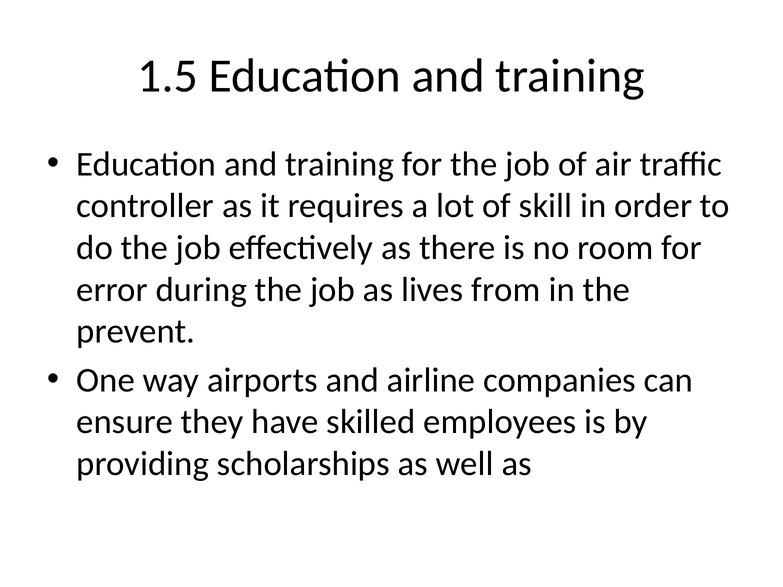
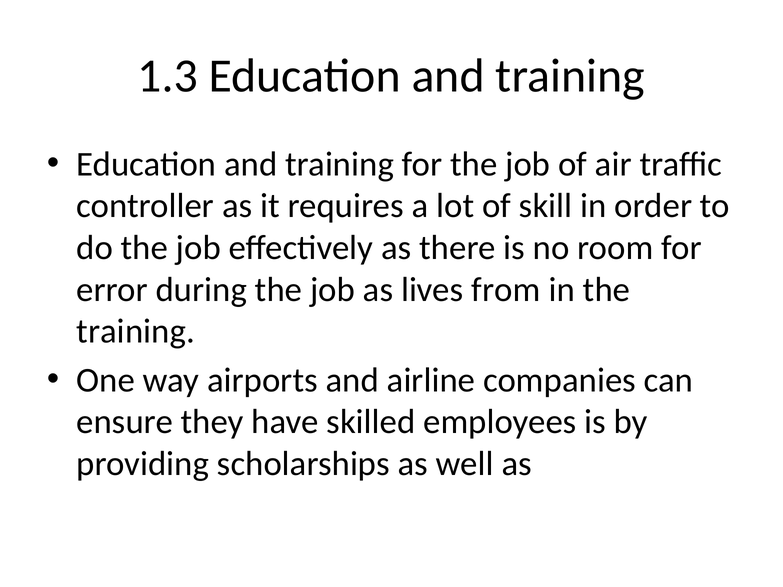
1.5: 1.5 -> 1.3 (168, 76)
prevent: prevent -> training (136, 331)
